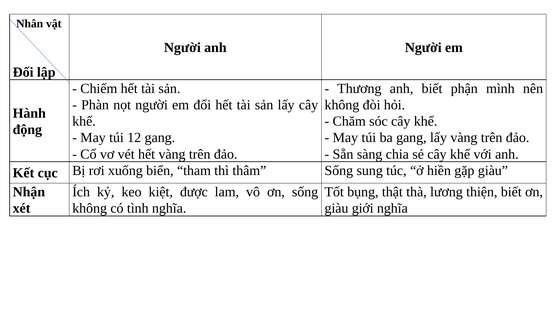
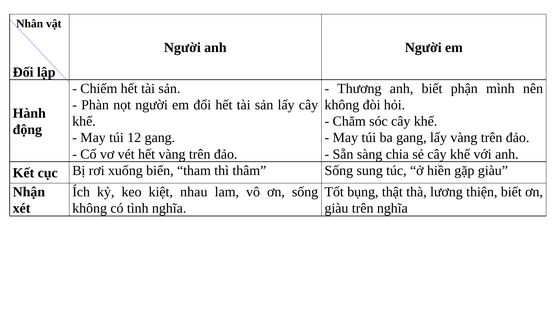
được: được -> nhau (194, 192)
giàu giới: giới -> trên (363, 209)
